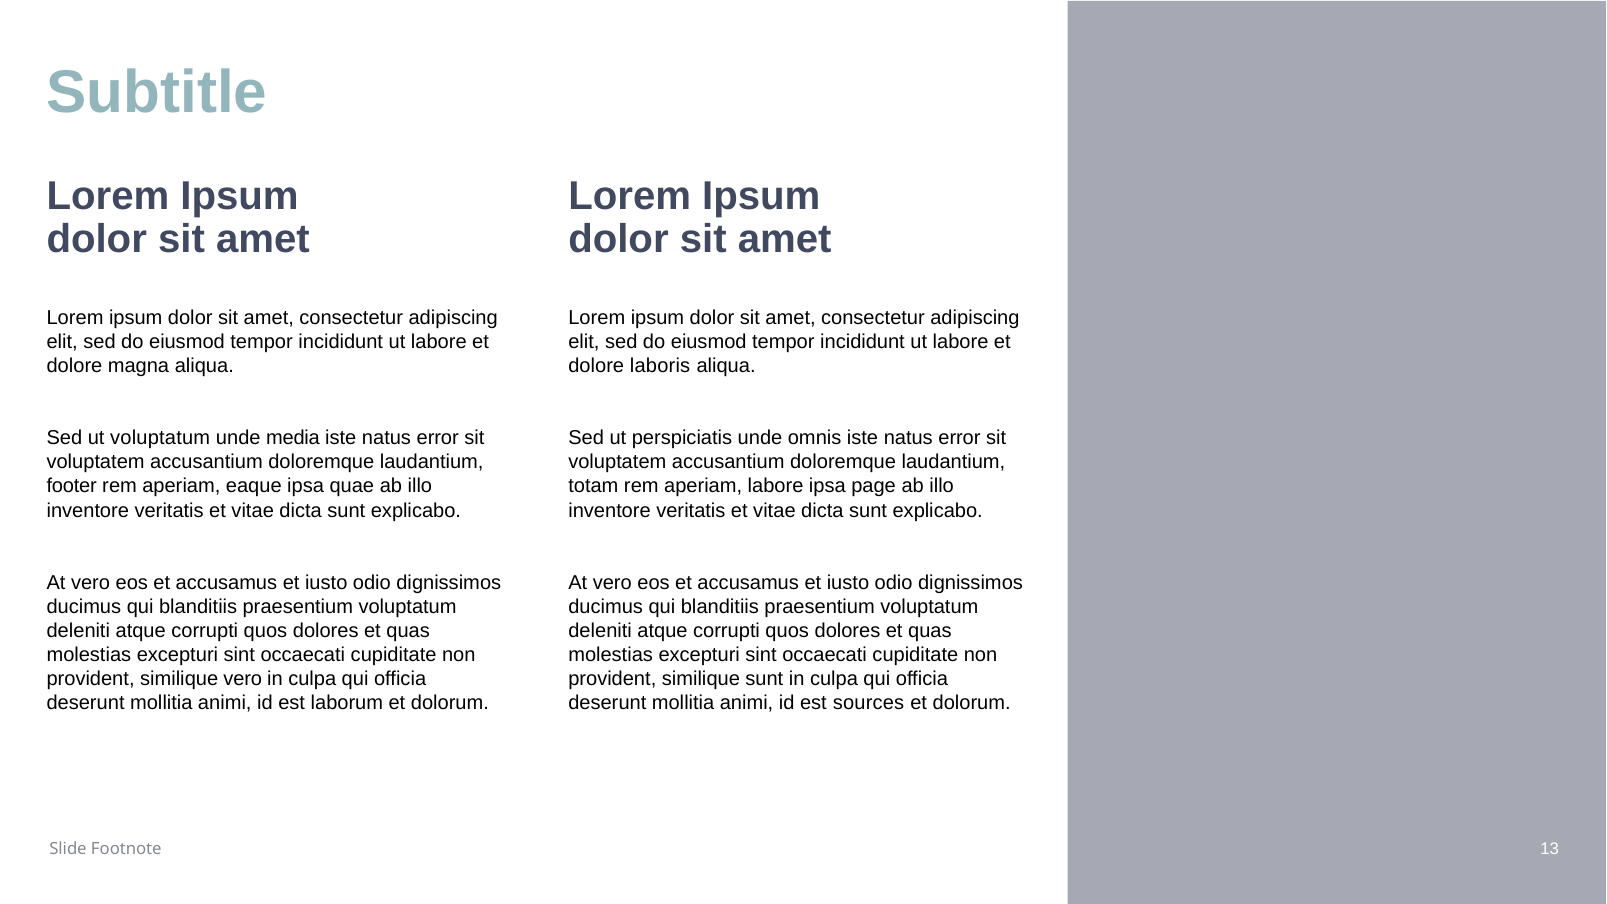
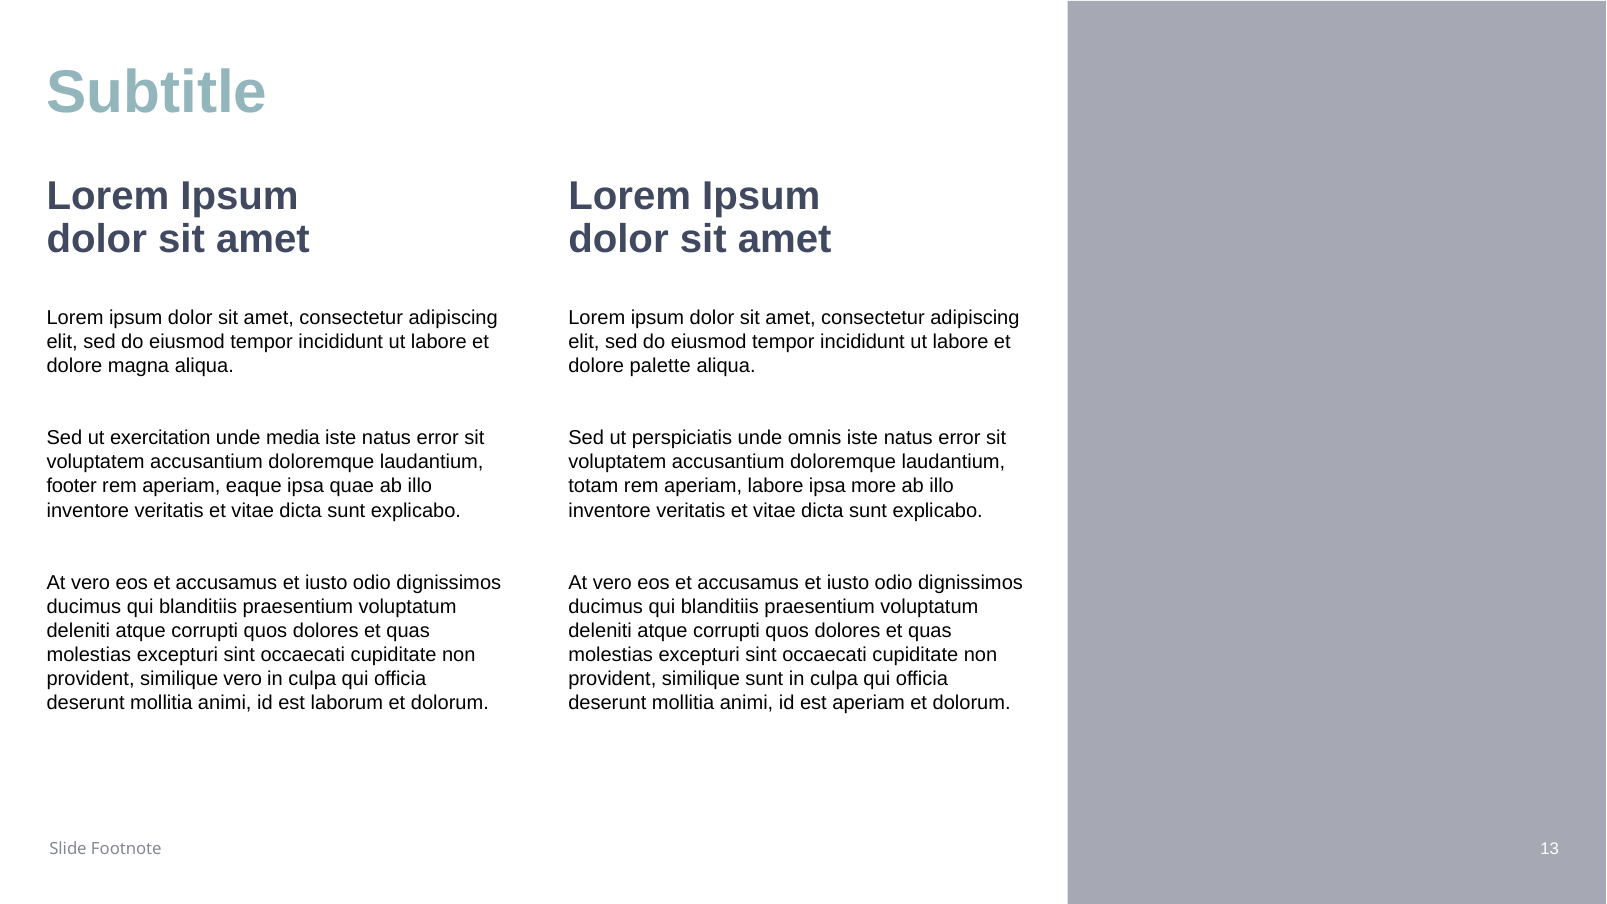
laboris: laboris -> palette (660, 366)
ut voluptatum: voluptatum -> exercitation (160, 438)
page: page -> more (874, 486)
est sources: sources -> aperiam (869, 703)
